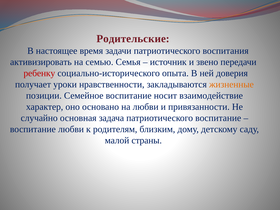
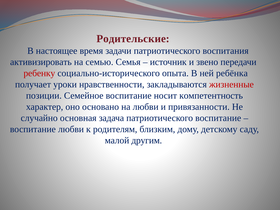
доверия: доверия -> ребёнка (232, 73)
жизненные colour: orange -> red (231, 84)
взаимодействие: взаимодействие -> компетентность (211, 96)
страны: страны -> другим (147, 140)
